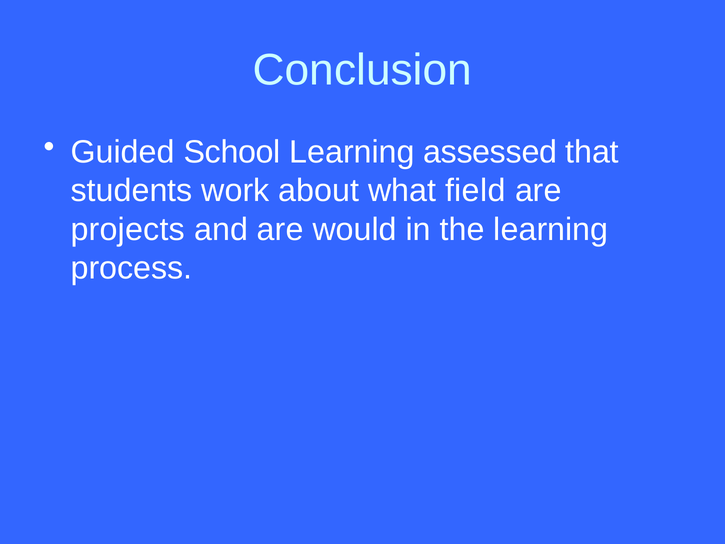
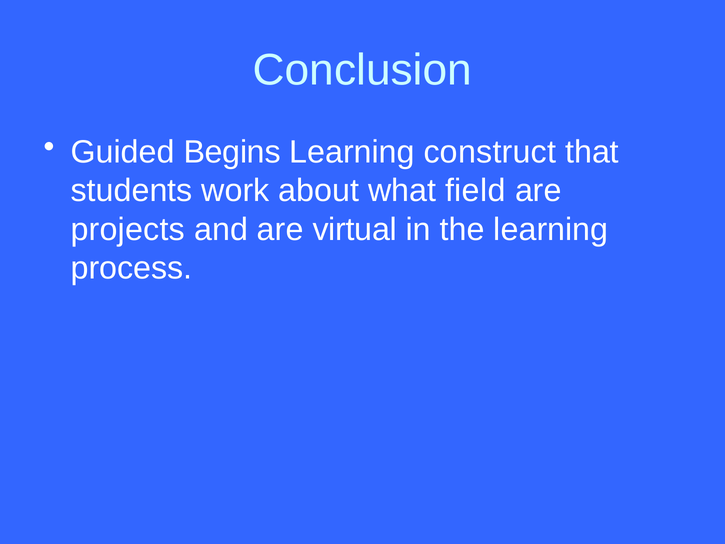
School: School -> Begins (232, 152)
assessed: assessed -> construct (490, 152)
would: would -> virtual (355, 229)
